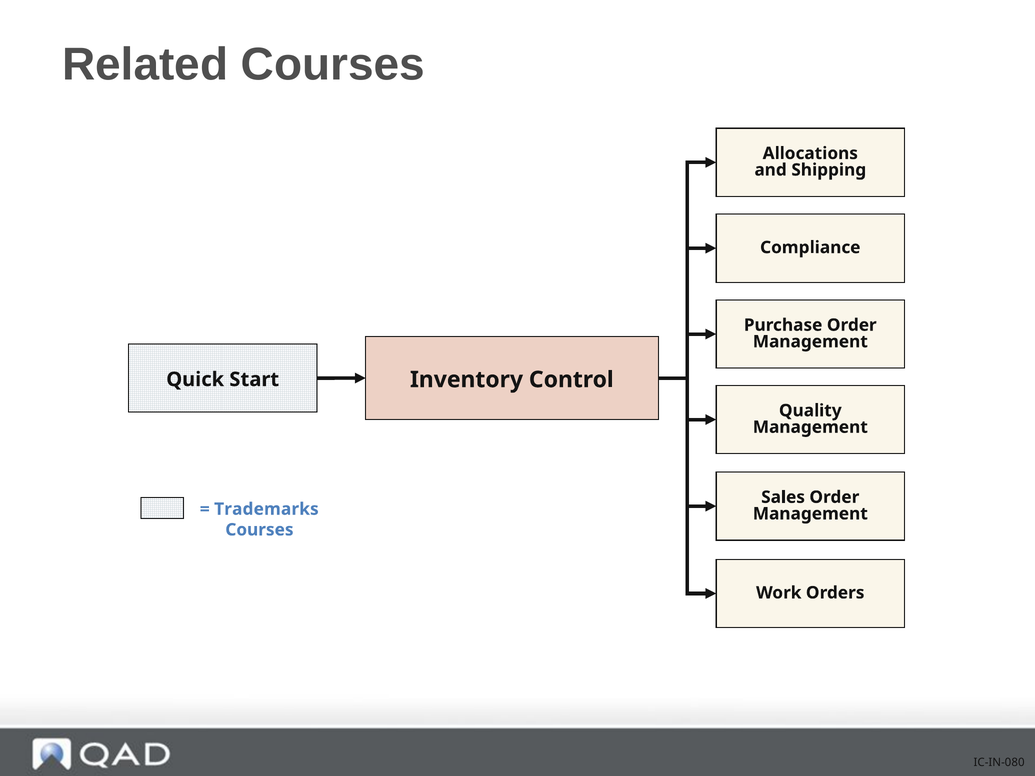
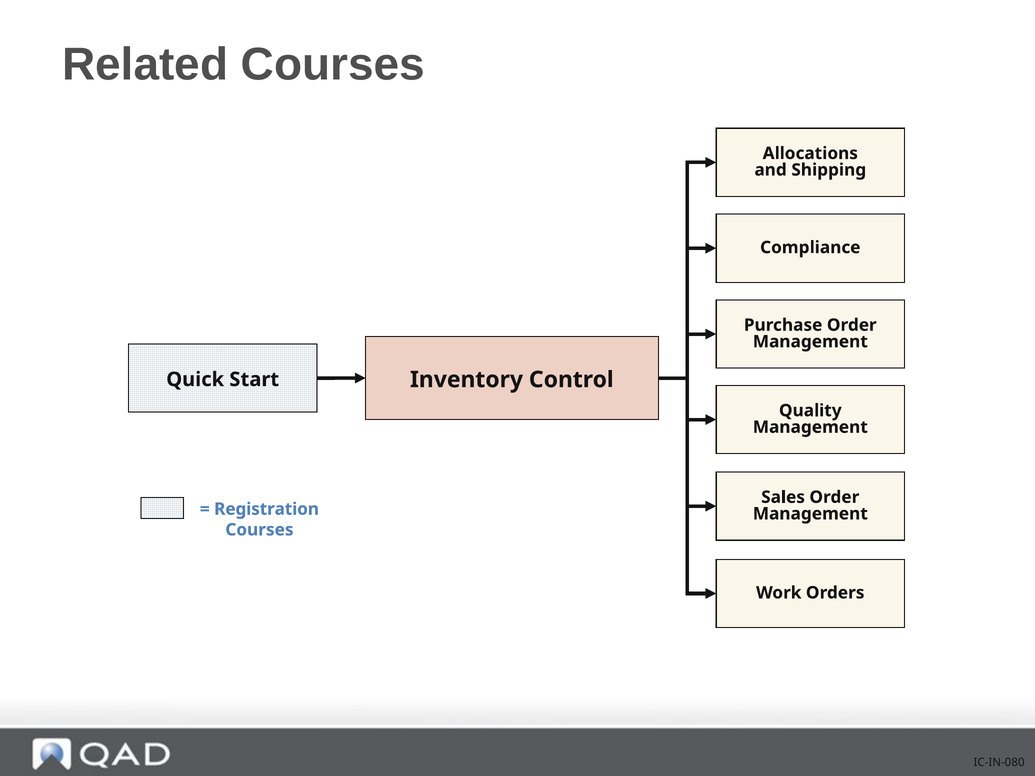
Trademarks: Trademarks -> Registration (267, 509)
